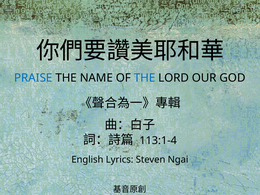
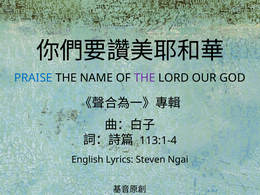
THE colour: blue -> purple (145, 78)
